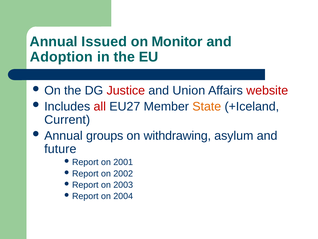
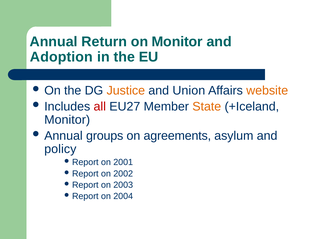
Issued: Issued -> Return (104, 42)
Justice colour: red -> orange (126, 90)
website colour: red -> orange (267, 90)
Current: Current -> Monitor (67, 120)
withdrawing: withdrawing -> agreements (177, 135)
future: future -> policy (60, 149)
